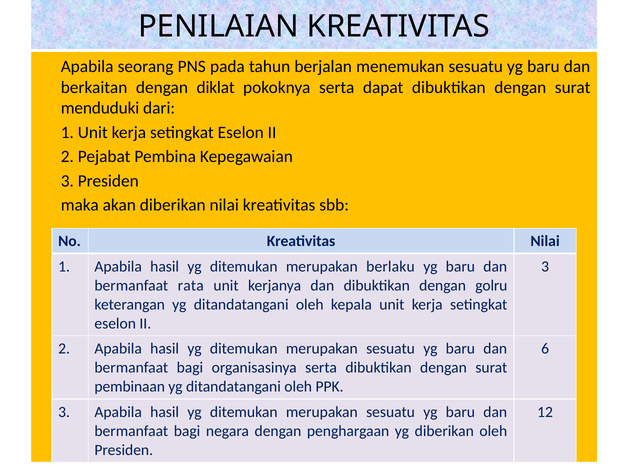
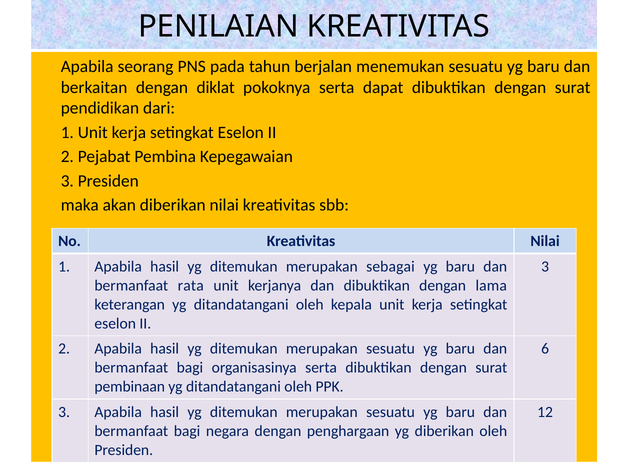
menduduki: menduduki -> pendidikan (100, 108)
berlaku: berlaku -> sebagai (390, 267)
golru: golru -> lama (491, 286)
